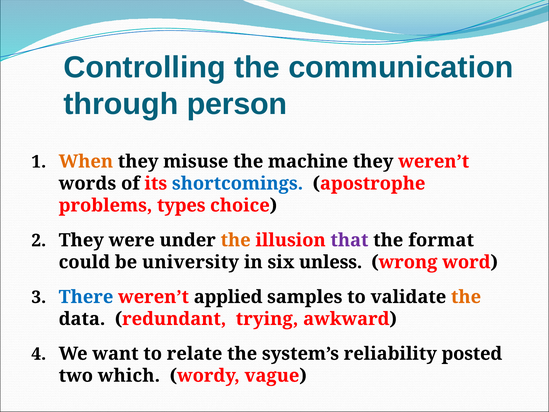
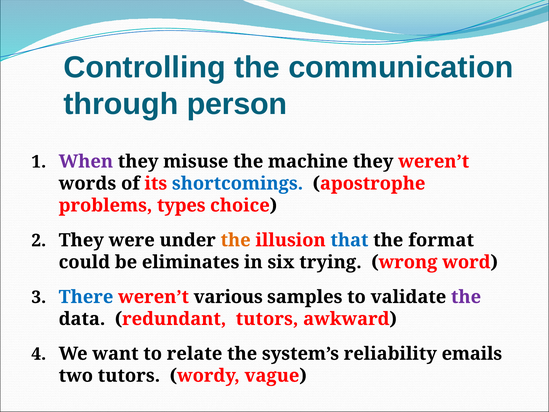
When colour: orange -> purple (86, 161)
that colour: purple -> blue (349, 240)
university: university -> eliminates (191, 262)
unless: unless -> trying (330, 262)
applied: applied -> various (228, 297)
the colour: orange -> purple (466, 297)
redundant trying: trying -> tutors (267, 319)
posted: posted -> emails (472, 354)
two which: which -> tutors (129, 375)
